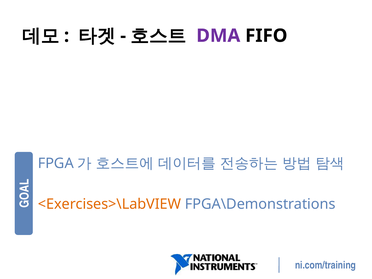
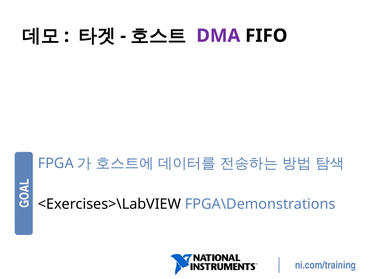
<Exercises>\LabVIEW colour: orange -> black (109, 204)
